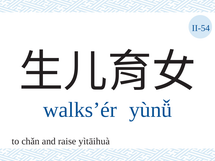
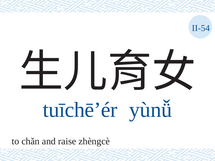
walks’ér: walks’ér -> tuīchē’ér (80, 110)
yìtāihuà: yìtāihuà -> zhèngcè (94, 141)
